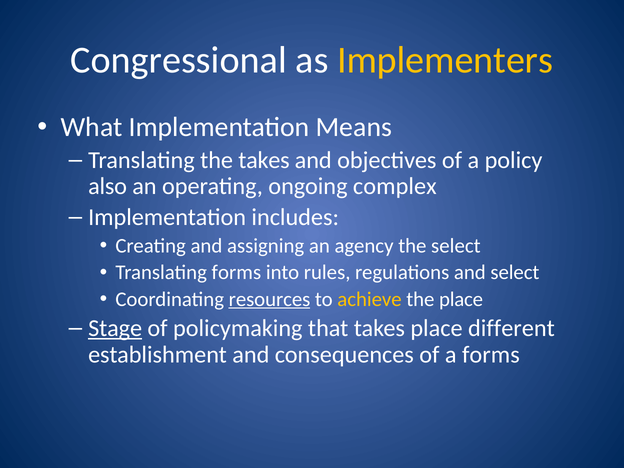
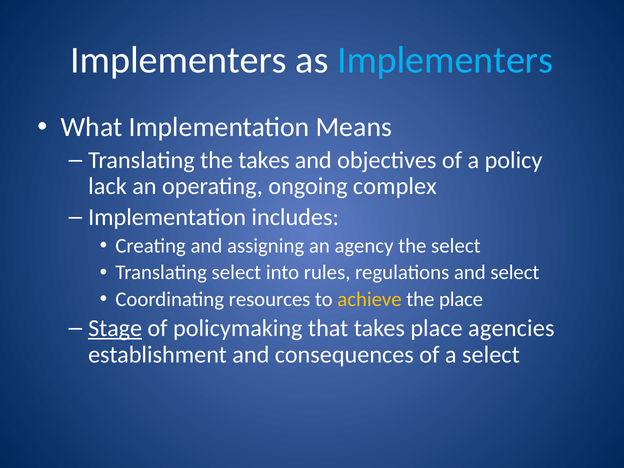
Congressional: Congressional -> Implementers (179, 60)
Implementers colour: yellow -> light blue (445, 60)
also: also -> lack (107, 186)
Translating forms: forms -> select (236, 273)
resources underline: present -> none (270, 299)
different: different -> agencies (511, 328)
a forms: forms -> select (491, 355)
